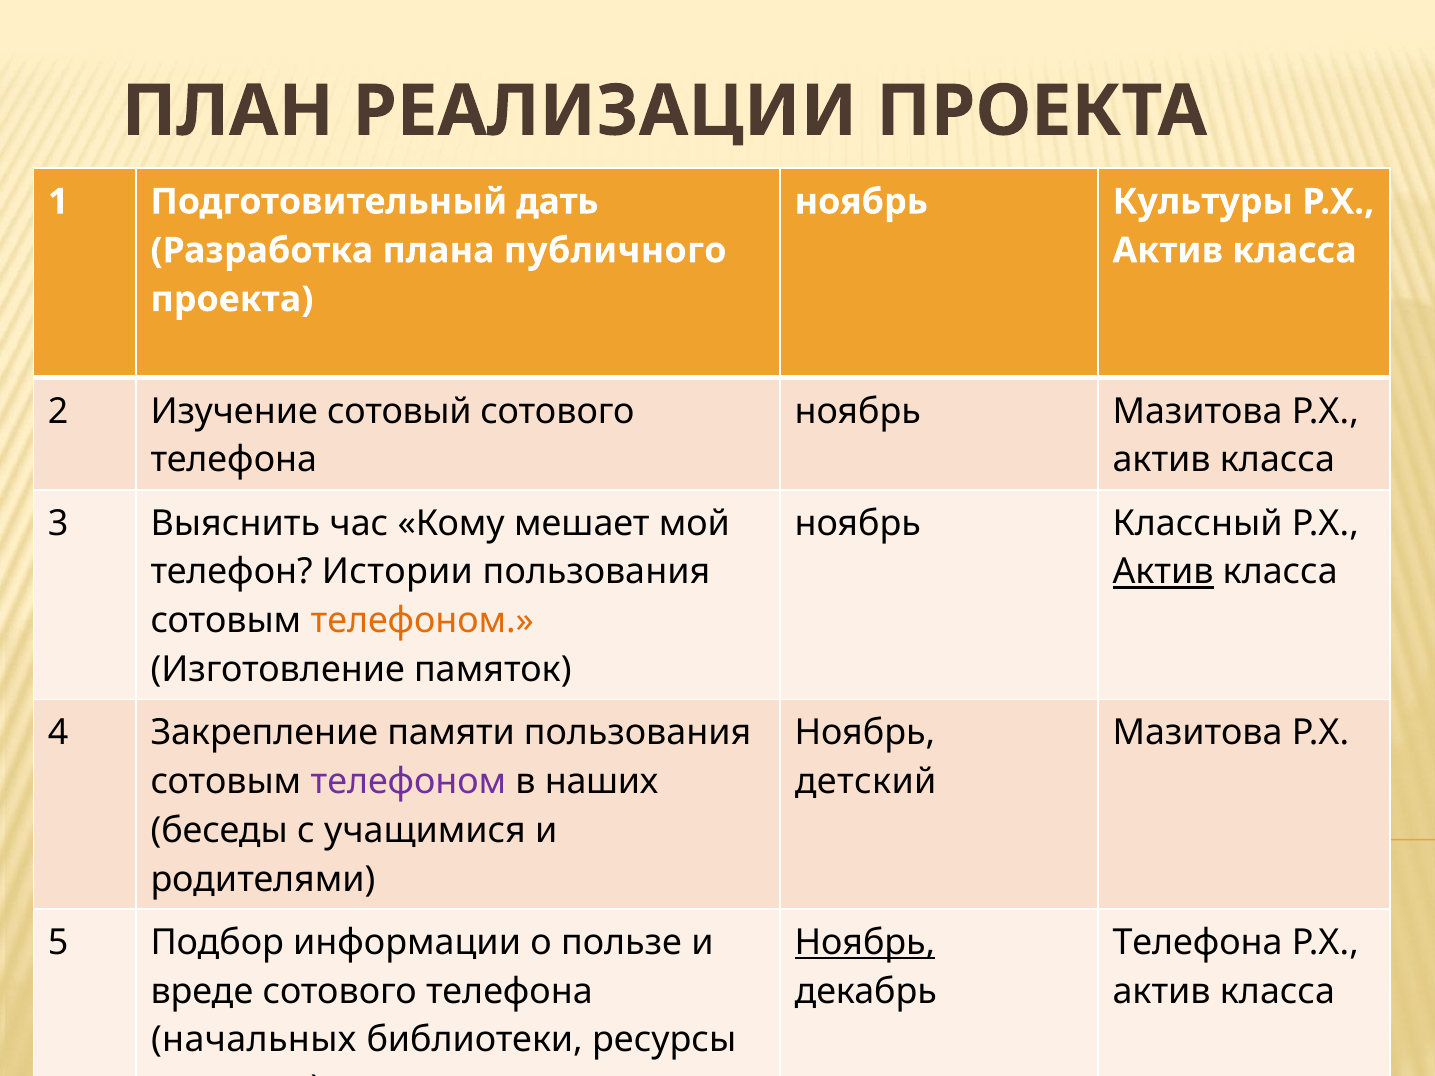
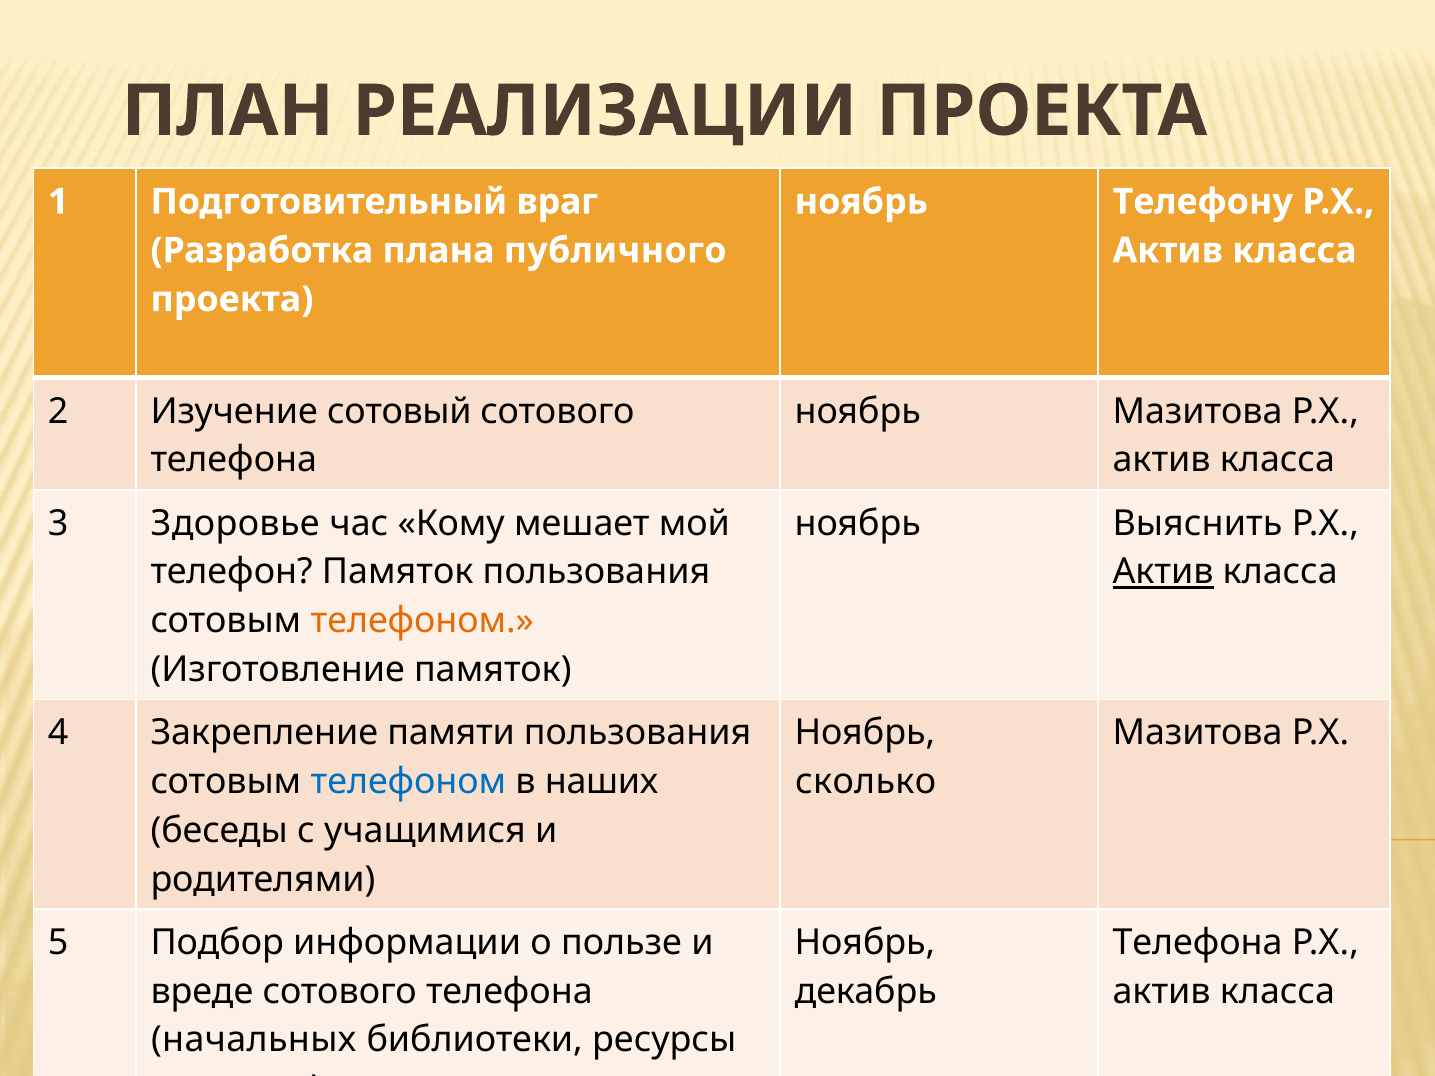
Подготовительный дать: дать -> враг (557, 202)
Культуры: Культуры -> Телефону (1203, 202)
Выяснить: Выяснить -> Здоровье (235, 523)
ноябрь Классный: Классный -> Выяснить (1198, 523)
телефон Истории: Истории -> Памяток (398, 572)
телефоном colour: purple -> blue (408, 782)
детский: детский -> сколько (866, 782)
Ноябрь underline: present -> none (865, 943)
